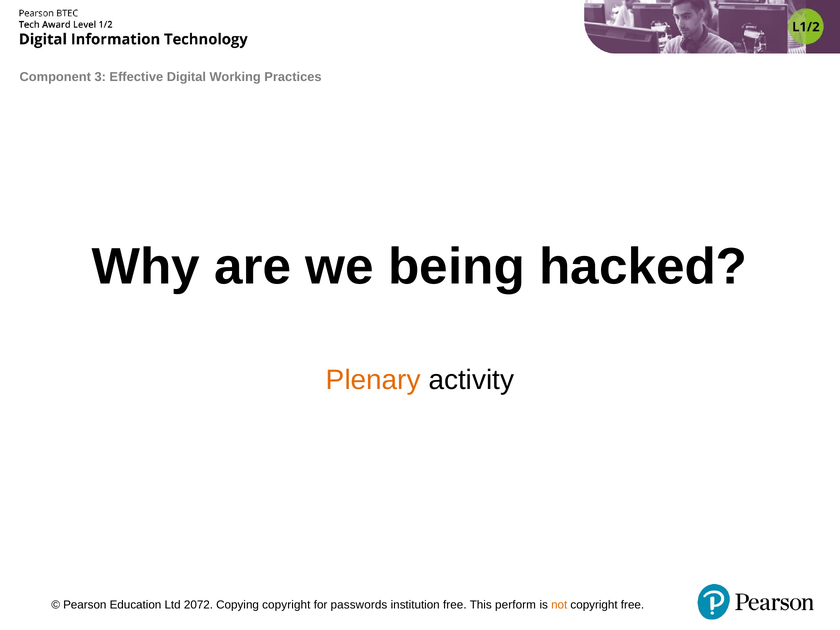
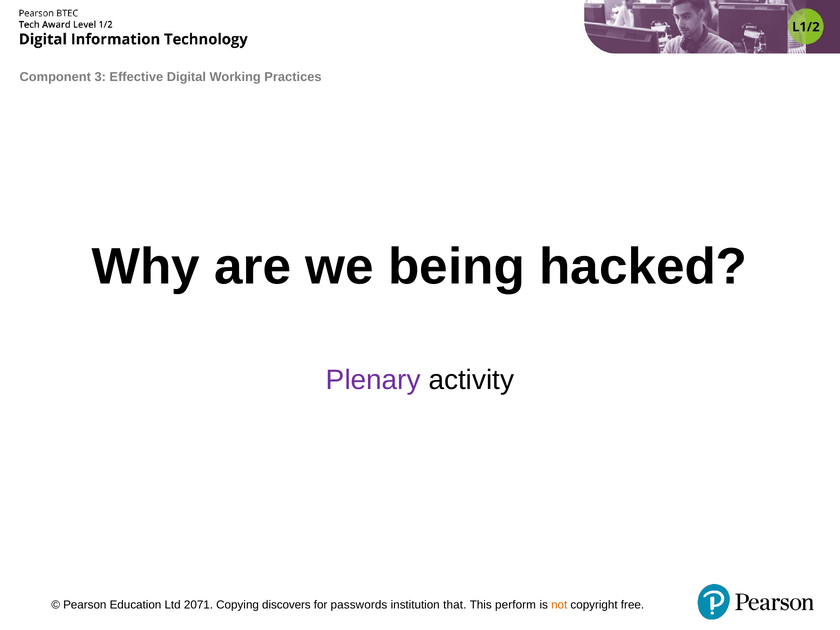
Plenary colour: orange -> purple (373, 380)
2072: 2072 -> 2071 (199, 605)
Copying copyright: copyright -> discovers (286, 605)
institution free: free -> that (455, 605)
